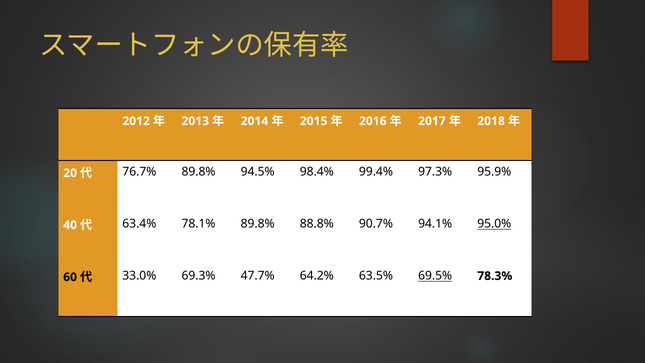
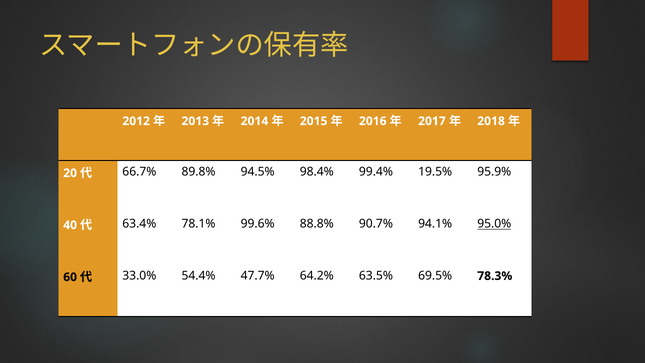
76.7%: 76.7% -> 66.7% (139, 172)
97.3%: 97.3% -> 19.5% (435, 172)
78.1% 89.8%: 89.8% -> 99.6% (258, 224)
69.3%: 69.3% -> 54.4% (199, 276)
69.5% underline: present -> none (435, 276)
